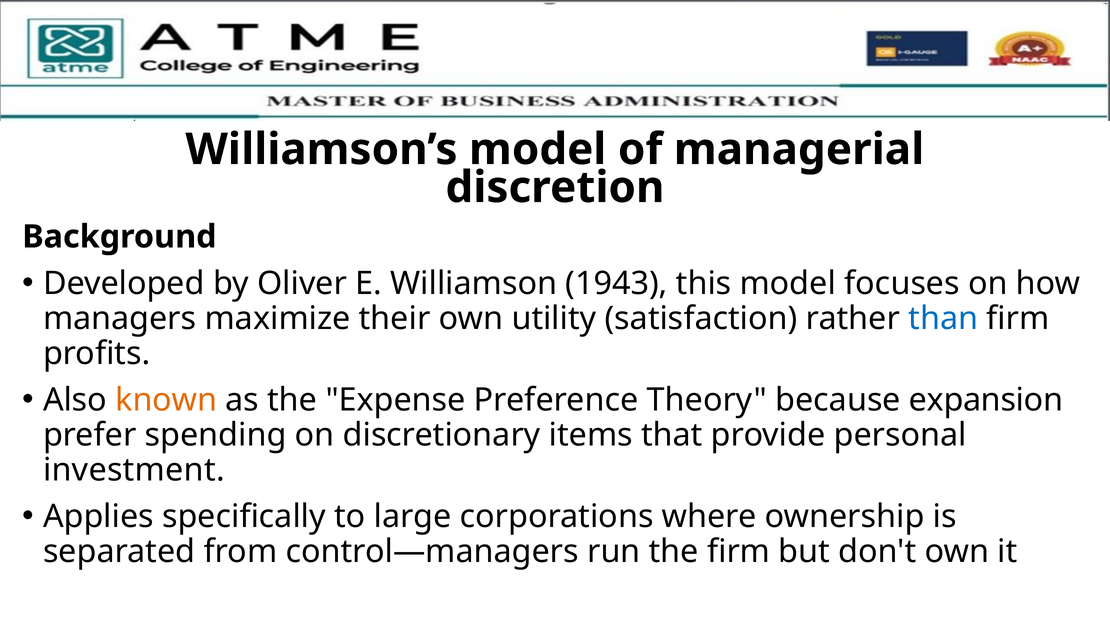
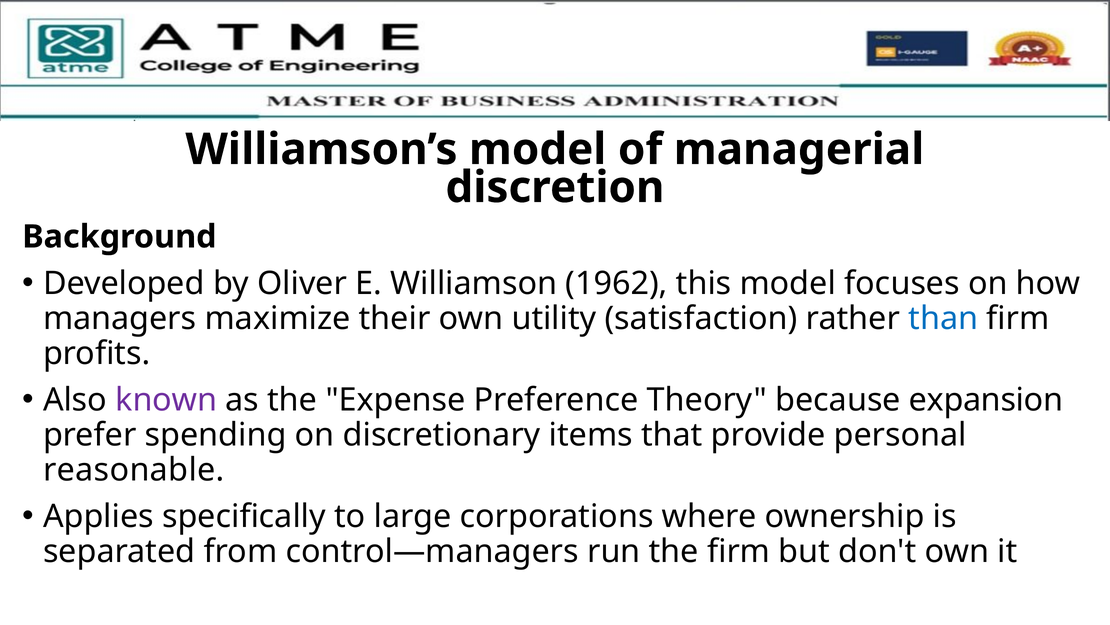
1943: 1943 -> 1962 (617, 283)
known colour: orange -> purple (166, 400)
investment: investment -> reasonable (134, 470)
